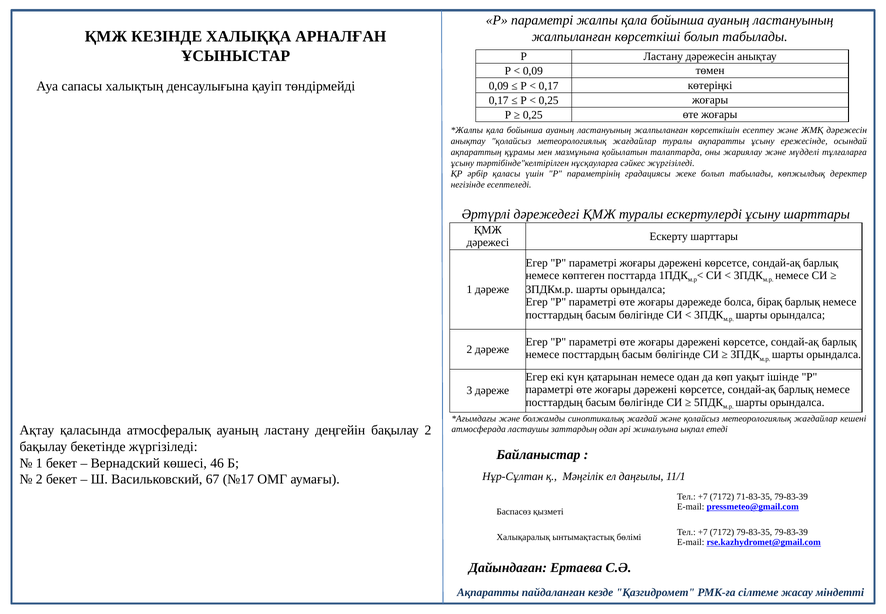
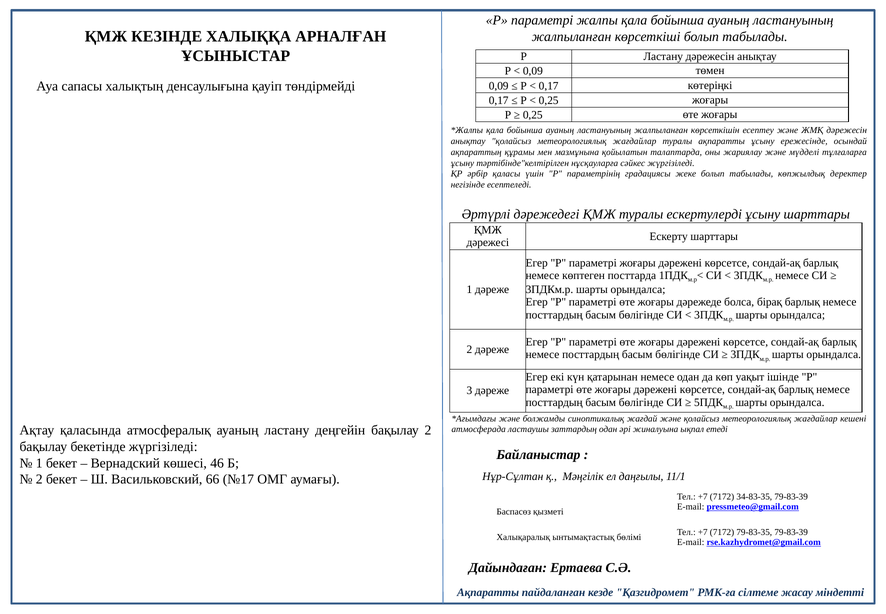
67: 67 -> 66 (213, 479)
71-83-35: 71-83-35 -> 34-83-35 (754, 496)
